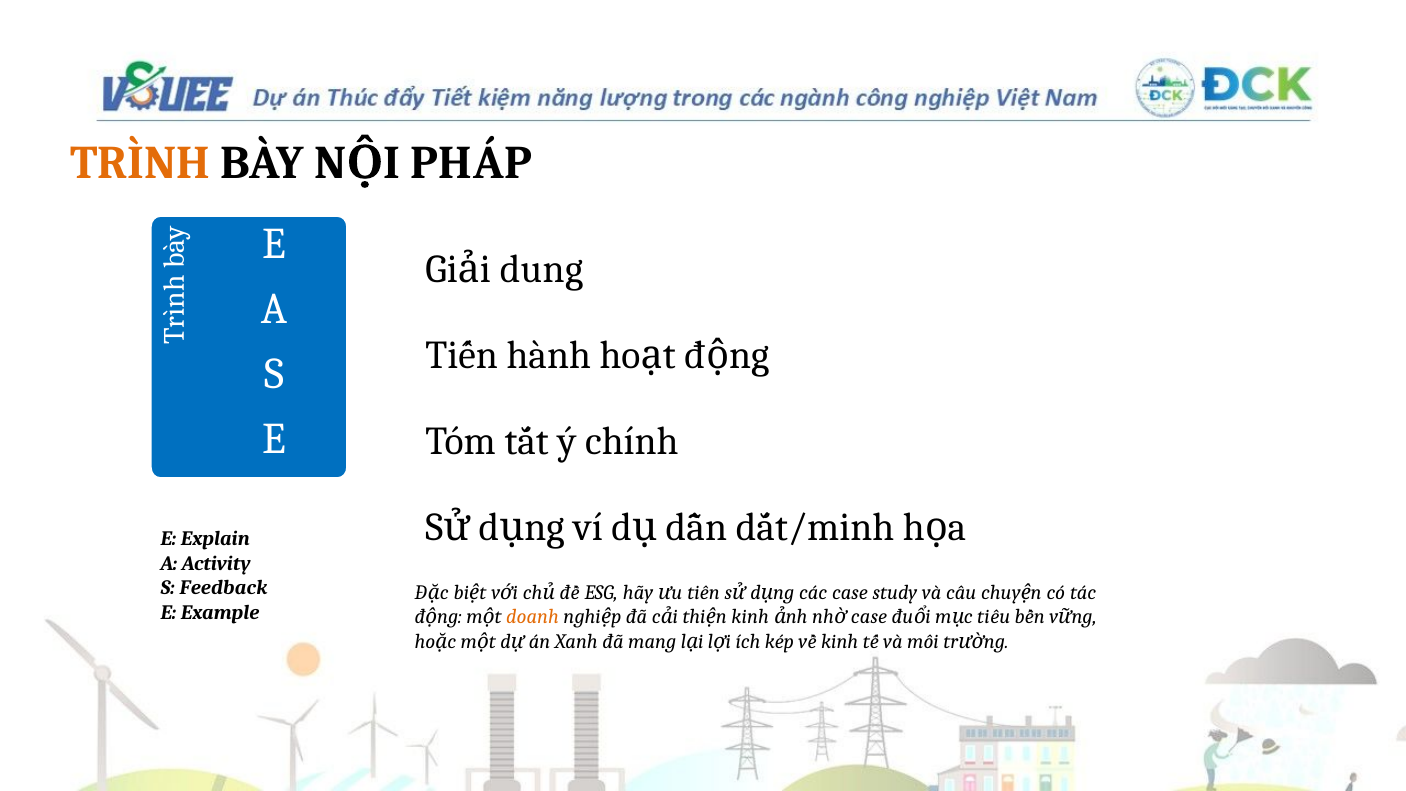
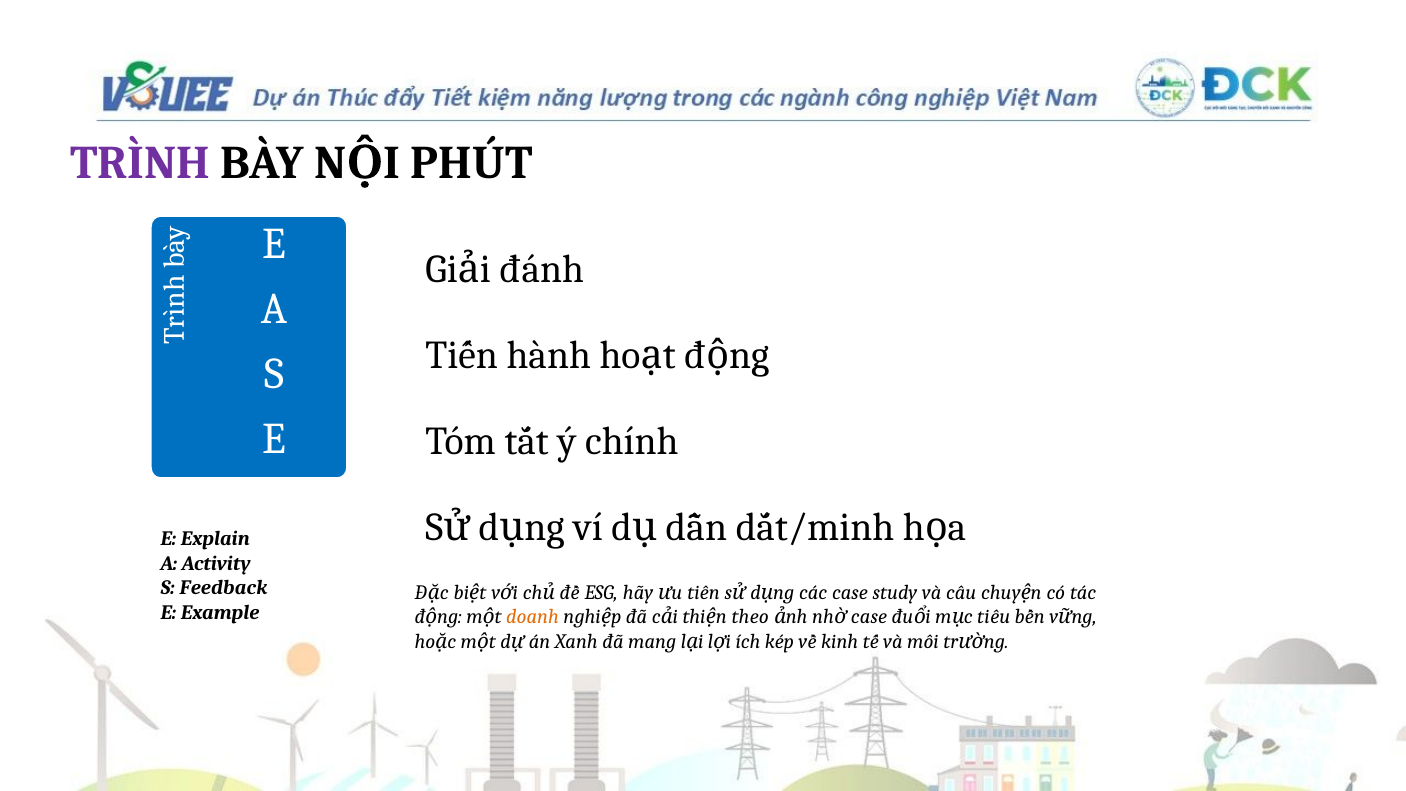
TRÌNH colour: orange -> purple (140, 163)
PHÁP: PHÁP -> PHÚT (471, 163)
dung: dung -> đánh (542, 270)
kinh: kinh -> theo (750, 617)
